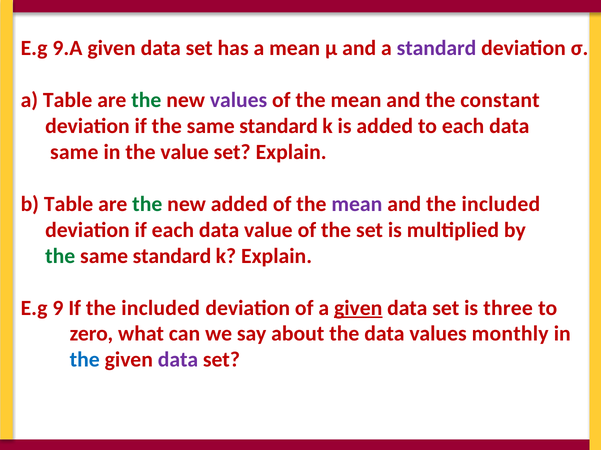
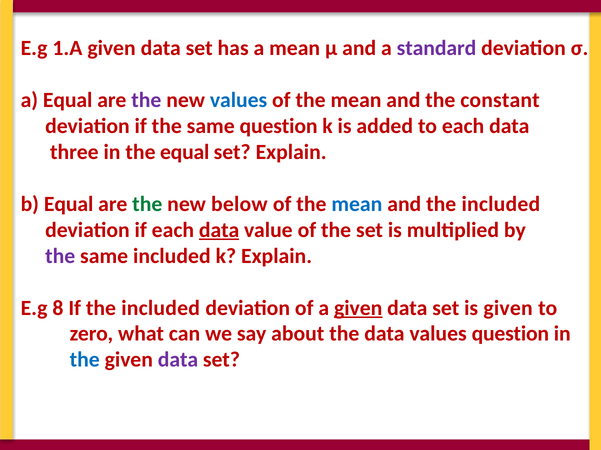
9.A: 9.A -> 1.A (67, 48)
a Table: Table -> Equal (68, 100)
the colour: green -> purple (146, 100)
values colour: purple -> blue (239, 100)
if the same standard: standard -> question (279, 126)
same: same -> three (74, 152)
the value: value -> equal (185, 152)
b Table: Table -> Equal (69, 204)
new added: added -> below (239, 204)
mean colour: purple -> blue (357, 204)
data underline: none -> present (219, 230)
the colour: green -> purple (60, 256)
standard: standard -> included (172, 256)
9: 9 -> 8 (58, 308)
is three: three -> given (508, 308)
values monthly: monthly -> question (510, 334)
